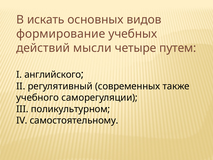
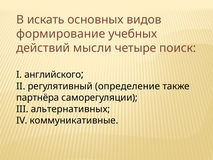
путем: путем -> поиск (178, 48)
современных: современных -> определение (128, 86)
учебного: учебного -> партнёра (38, 98)
поликультурном: поликультурном -> альтернативных (71, 109)
самостоятельному: самостоятельному -> коммуникативные (74, 120)
